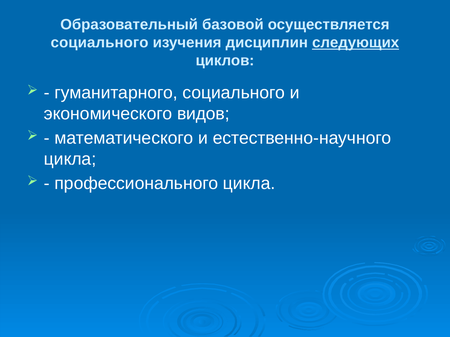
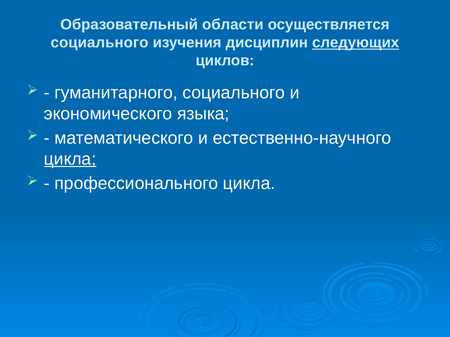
базовой: базовой -> области (233, 25)
видов: видов -> языка (203, 114)
цикла underline: none -> present (70, 159)
